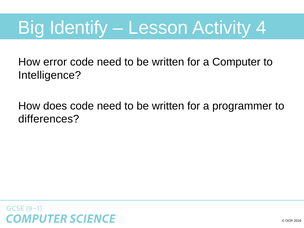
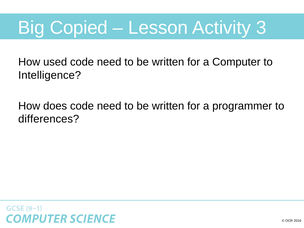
Identify: Identify -> Copied (79, 28)
4: 4 -> 3 (261, 28)
error: error -> used (55, 62)
